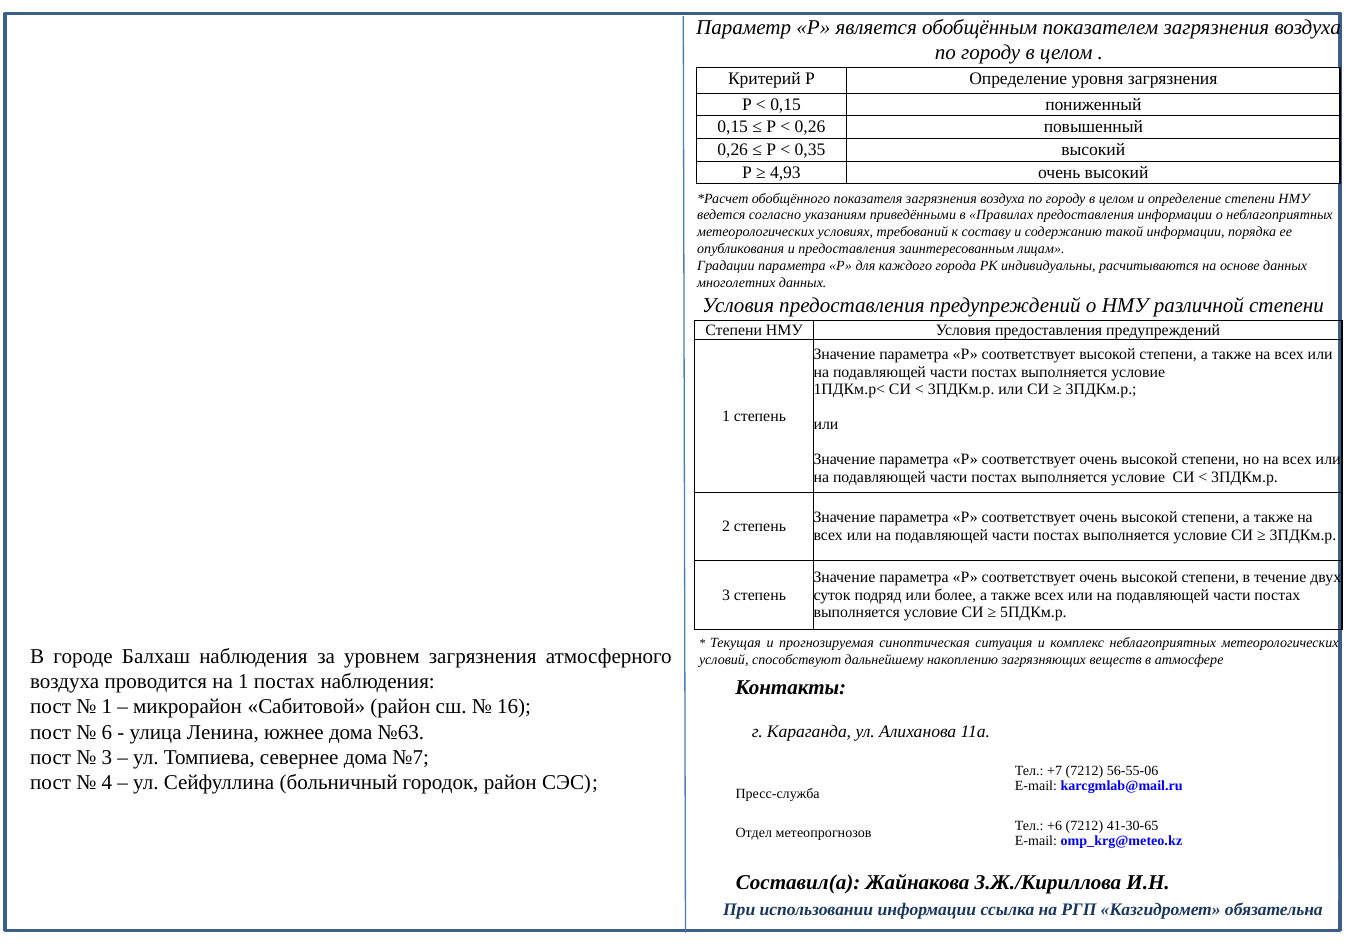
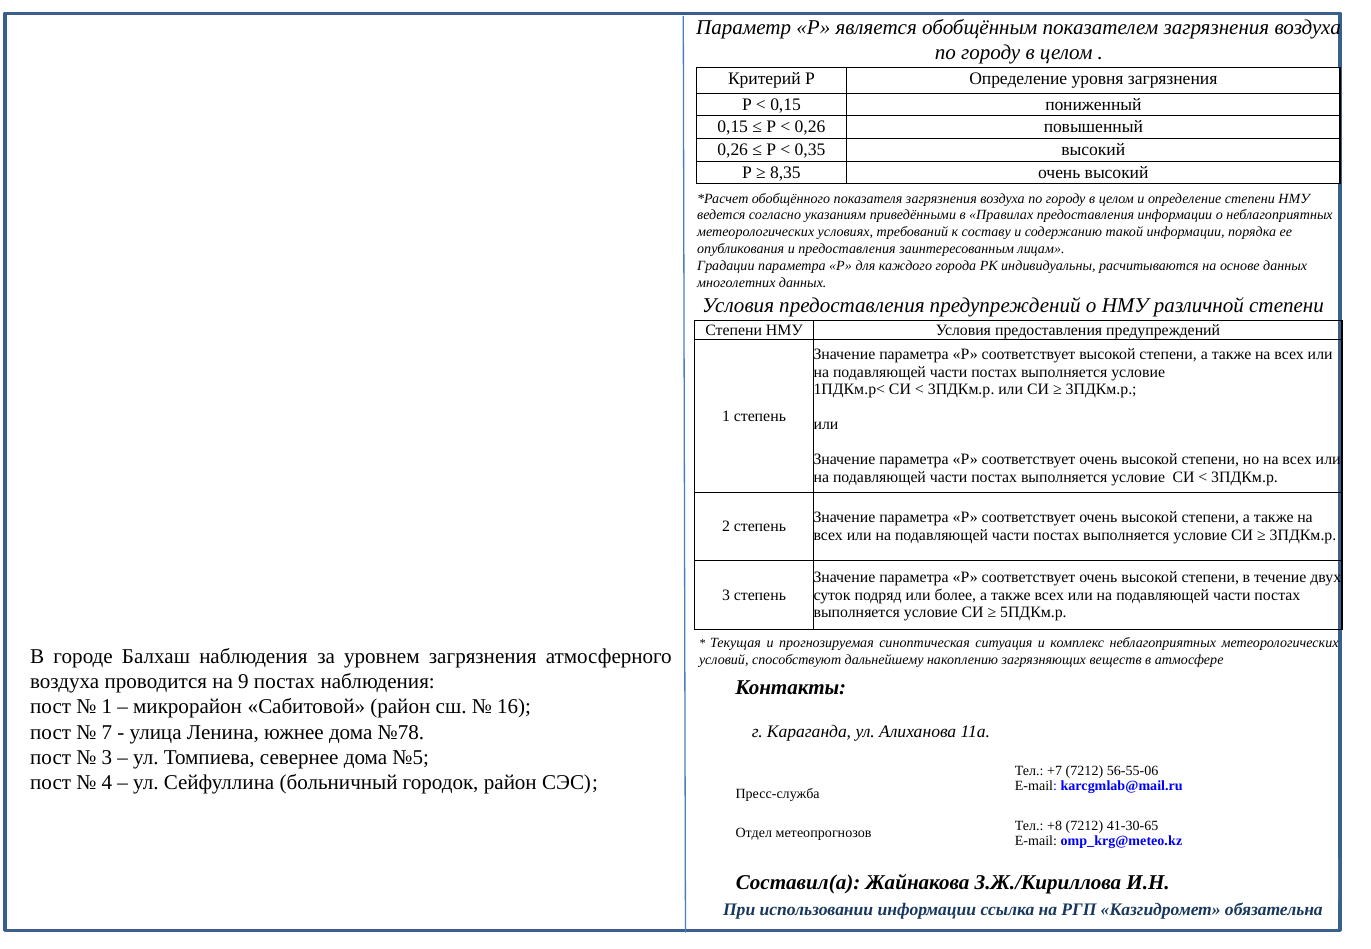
4,93: 4,93 -> 8,35 (785, 172)
на 1: 1 -> 9 (243, 682)
6: 6 -> 7 (107, 732)
№63: №63 -> №78 (401, 732)
№7: №7 -> №5 (411, 758)
+6: +6 -> +8 (1055, 826)
